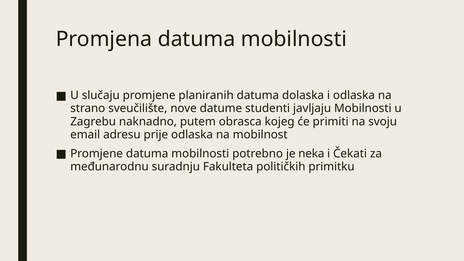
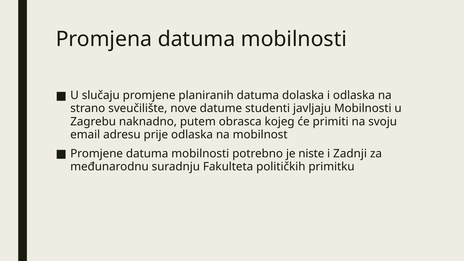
neka: neka -> niste (311, 154)
Čekati: Čekati -> Zadnji (350, 154)
